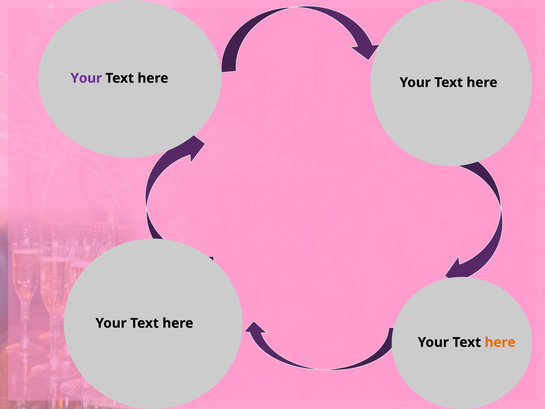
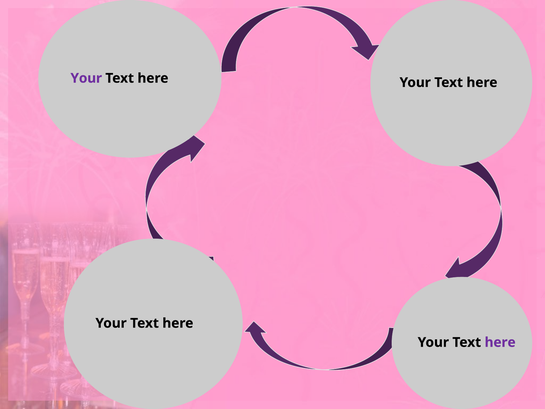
here colour: orange -> purple (500, 342)
